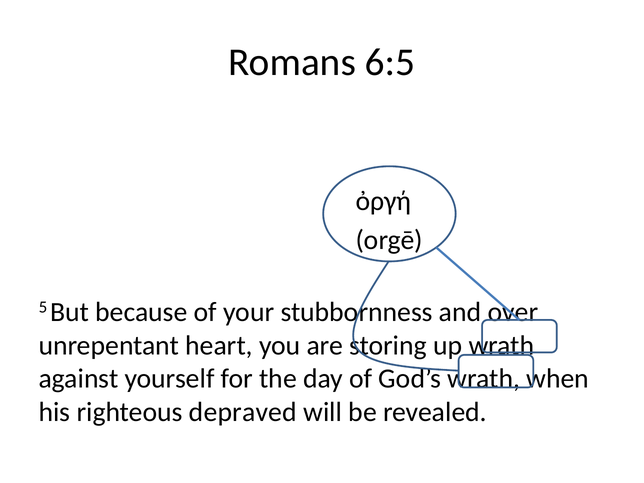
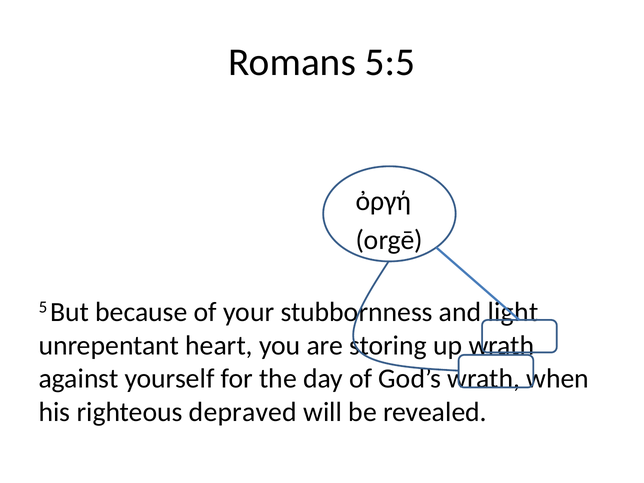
6:5: 6:5 -> 5:5 (390, 62)
over: over -> light (513, 312)
